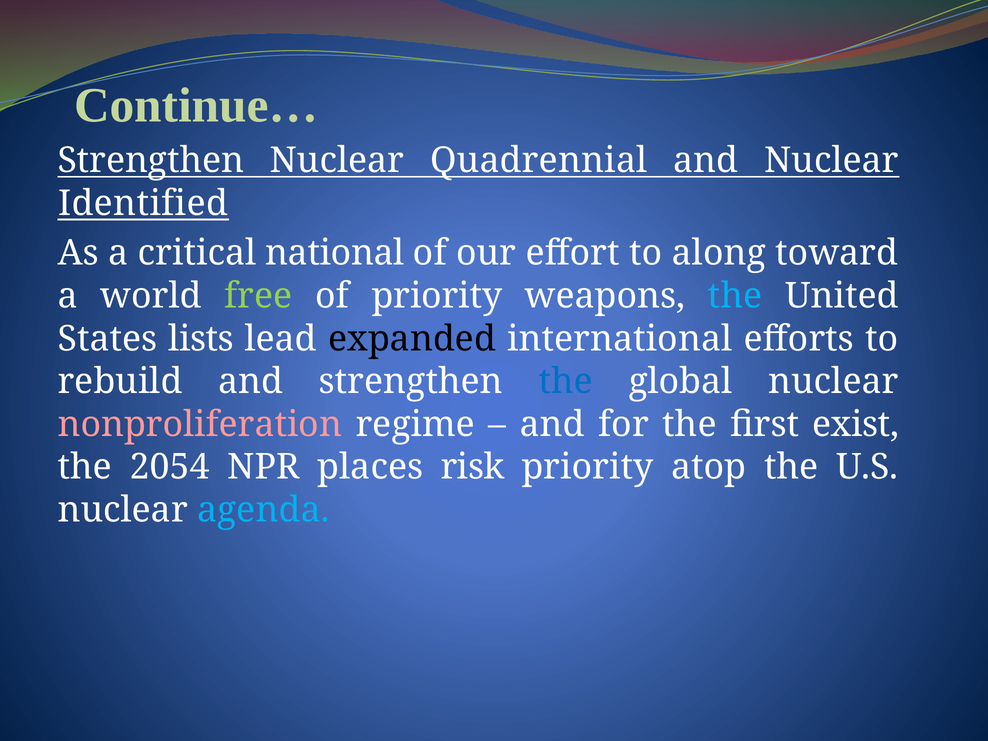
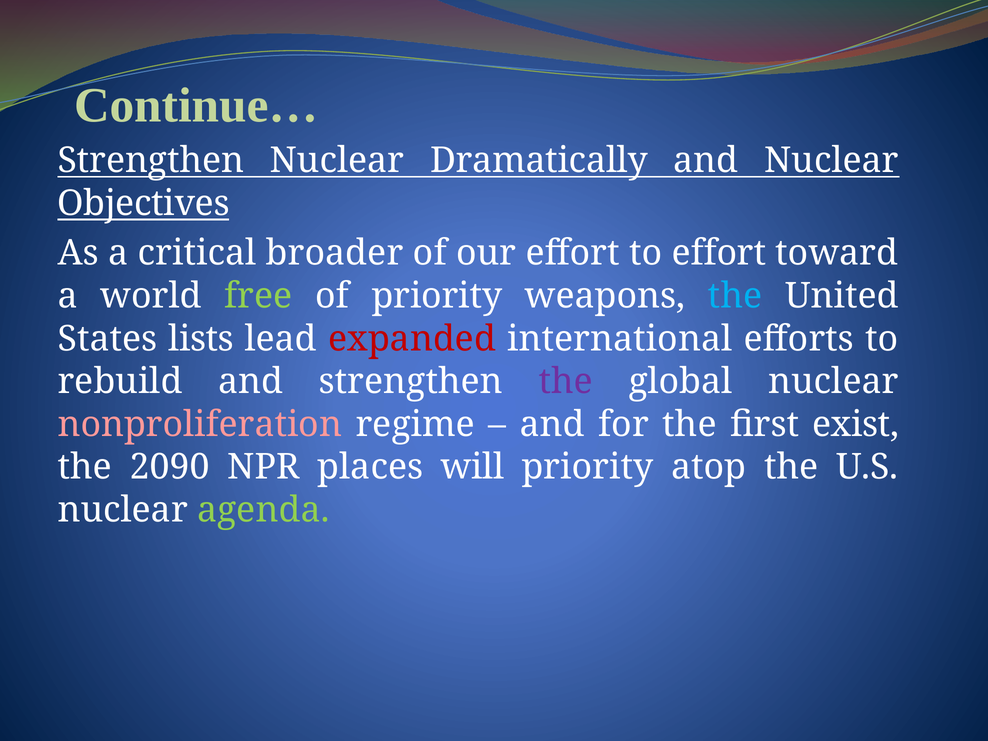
Quadrennial: Quadrennial -> Dramatically (539, 161)
Identified: Identified -> Objectives (144, 203)
national: national -> broader (335, 253)
to along: along -> effort (719, 253)
expanded colour: black -> red (412, 339)
the colour: blue -> purple (566, 382)
2054: 2054 -> 2090 (170, 467)
risk: risk -> will (473, 467)
agenda colour: light blue -> light green (263, 510)
